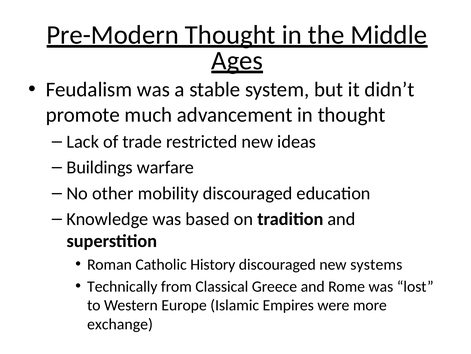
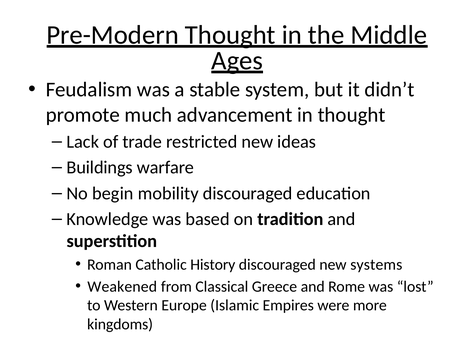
other: other -> begin (113, 193)
Technically: Technically -> Weakened (122, 286)
exchange: exchange -> kingdoms (120, 324)
